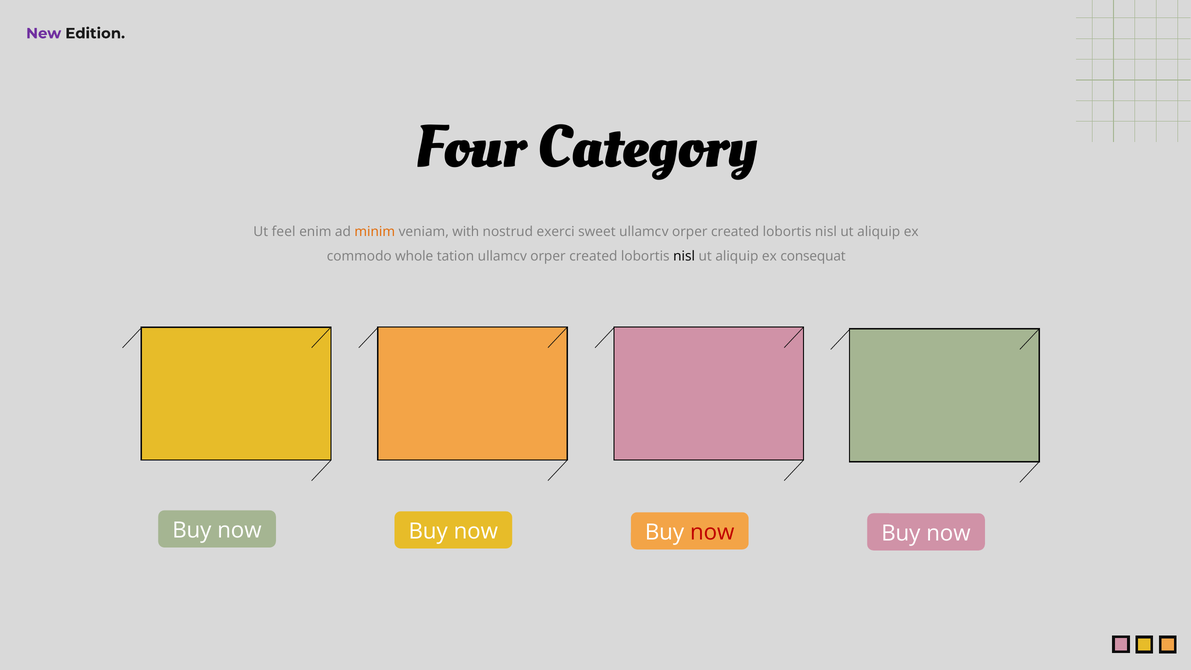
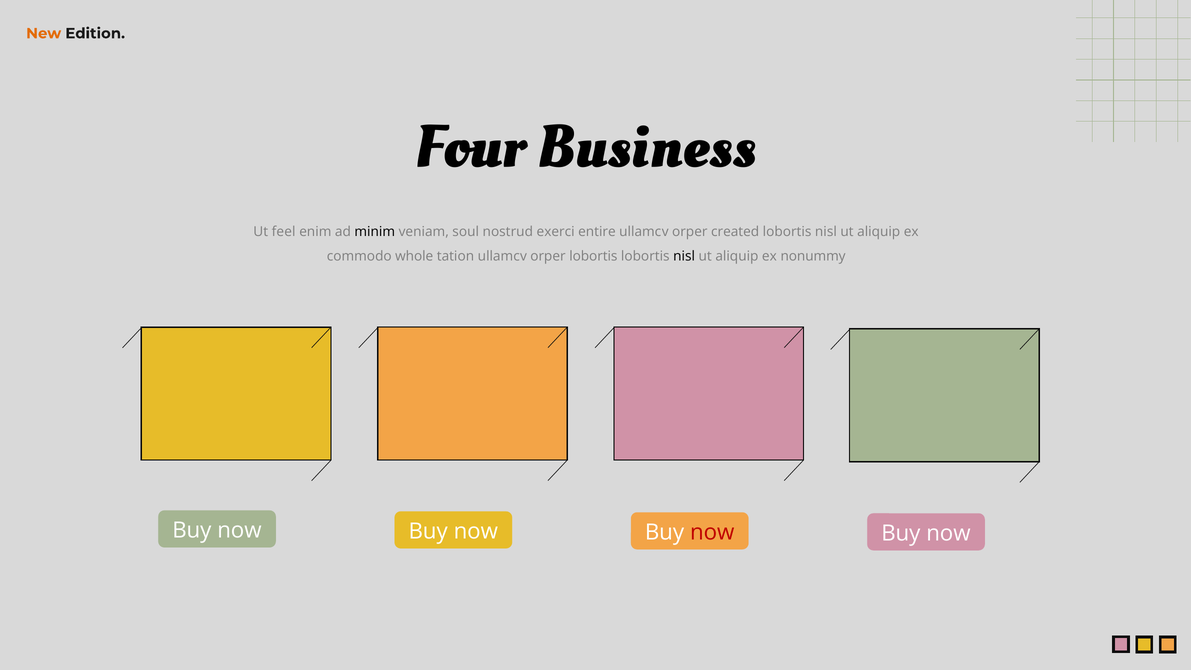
New colour: purple -> orange (44, 33)
Category: Category -> Business (647, 147)
minim colour: orange -> black (375, 232)
with: with -> soul (466, 232)
sweet: sweet -> entire (597, 232)
tation ullamcv orper created: created -> lobortis (593, 256)
consequat: consequat -> nonummy (813, 256)
